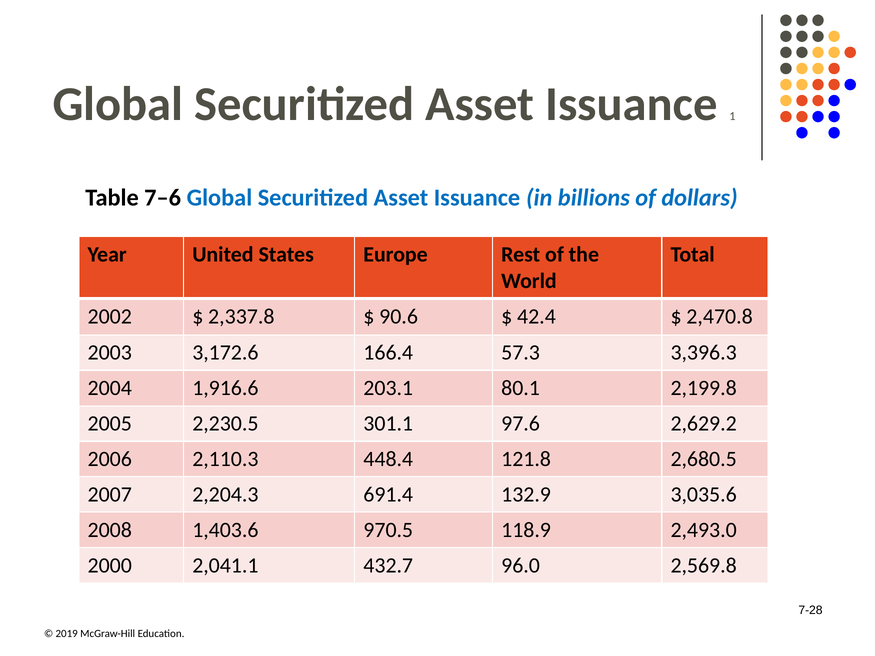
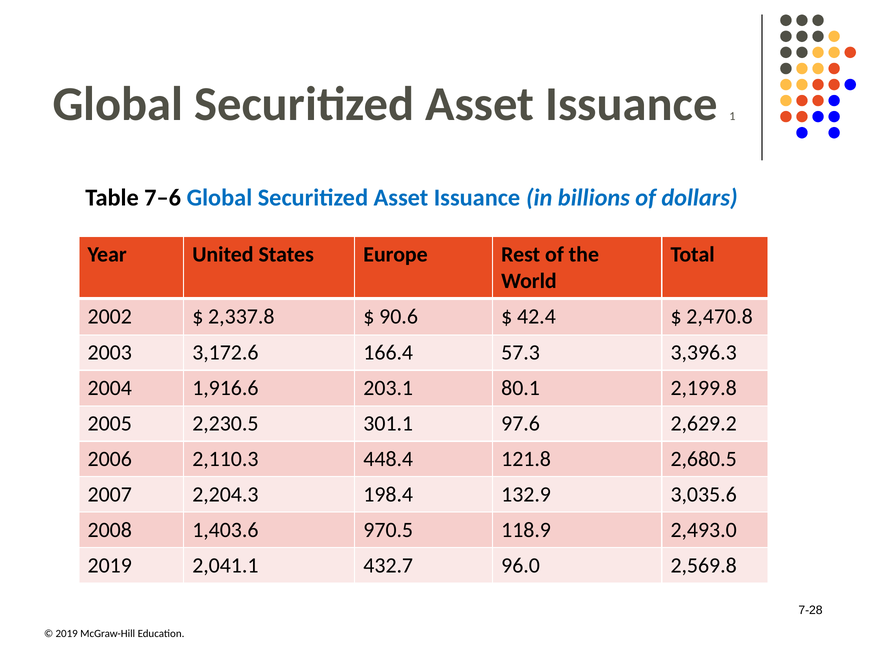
691.4: 691.4 -> 198.4 (388, 495)
2000: 2000 -> 2019 (110, 566)
